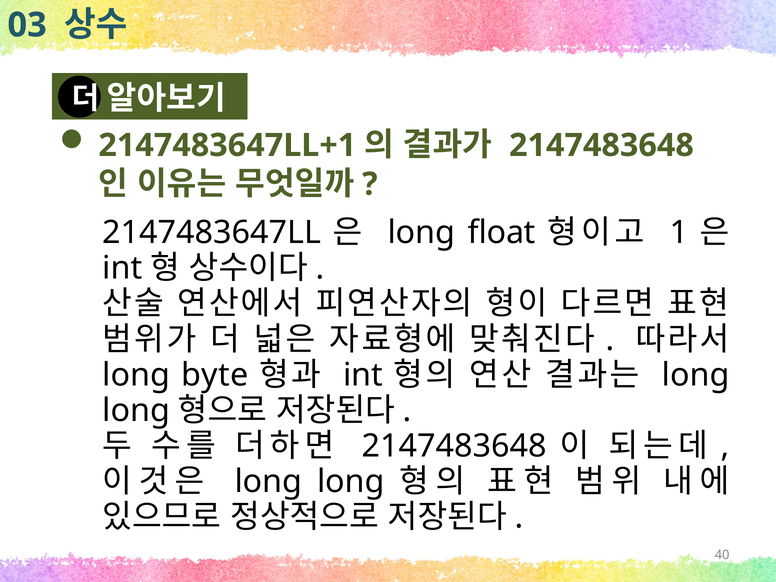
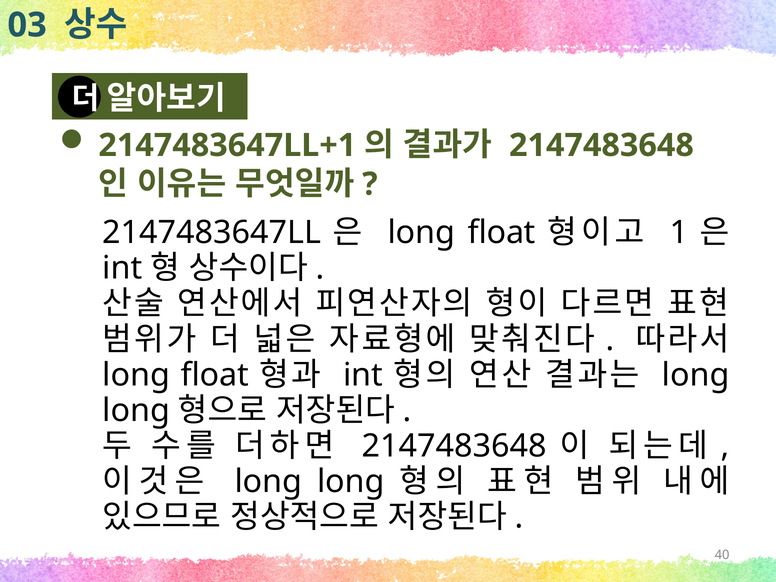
byte: byte -> float (215, 375)
